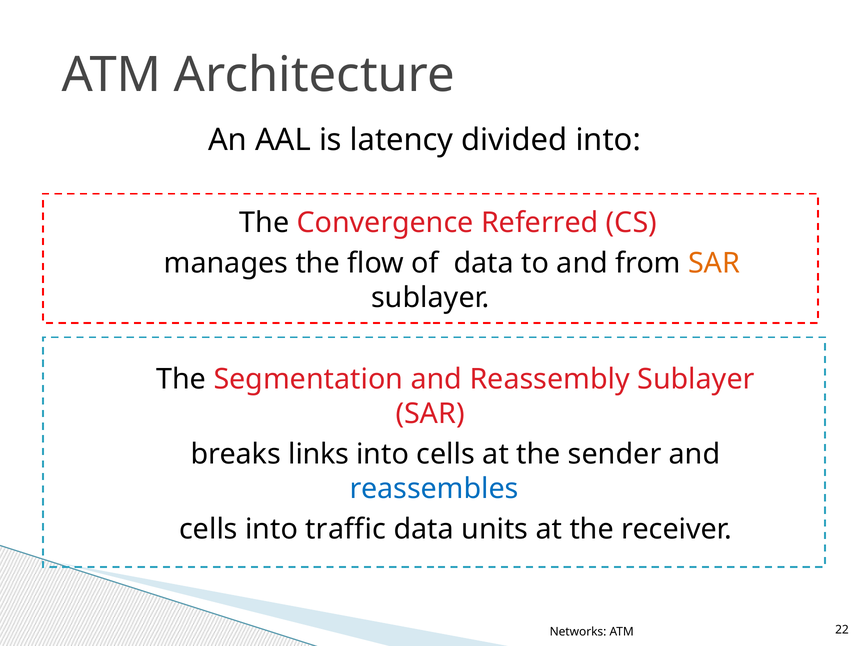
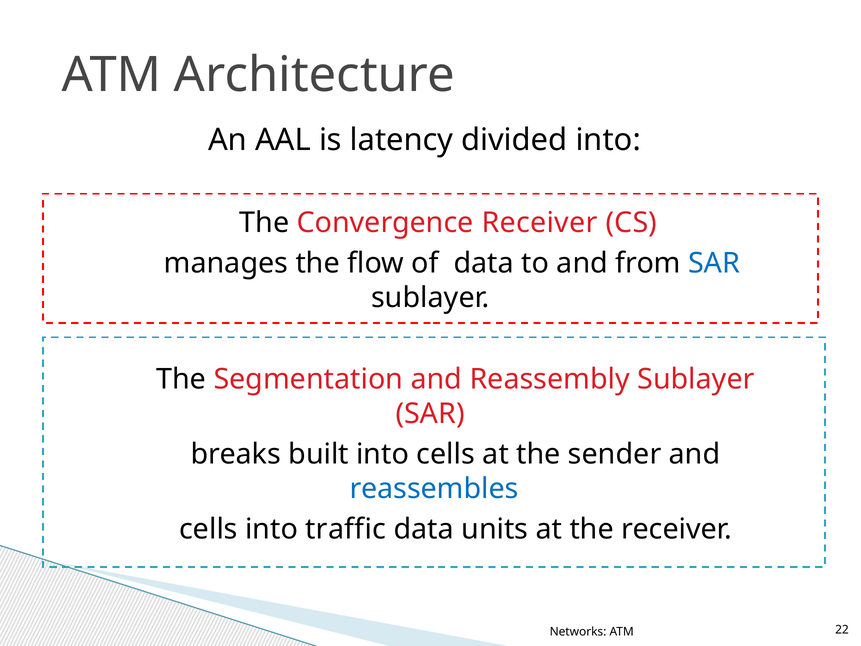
Convergence Referred: Referred -> Receiver (540, 223)
SAR colour: orange -> blue (714, 263)
links: links -> built (319, 454)
